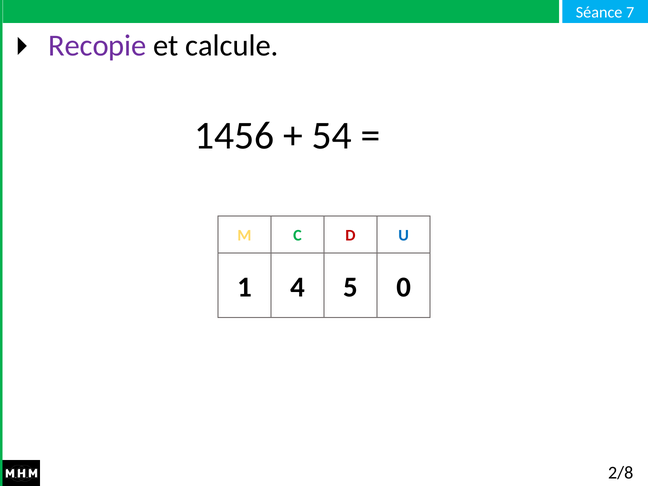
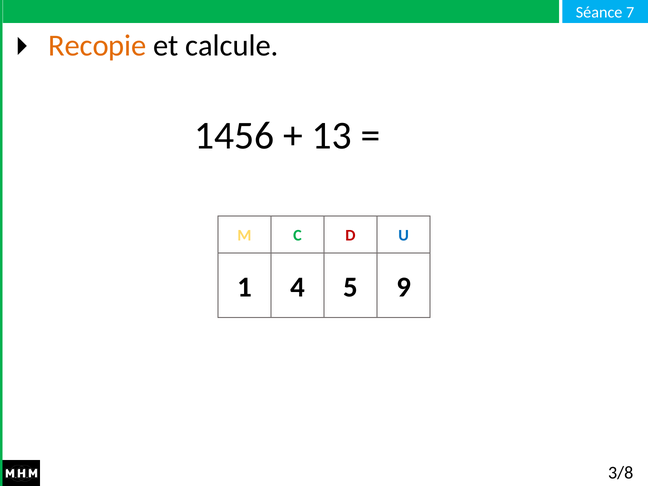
Recopie colour: purple -> orange (97, 46)
54: 54 -> 13 (332, 136)
0: 0 -> 9 (404, 287)
2/8: 2/8 -> 3/8 (621, 473)
